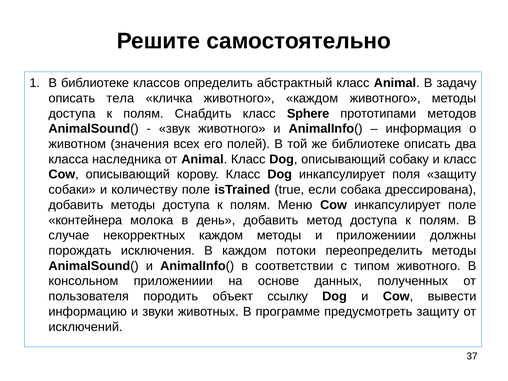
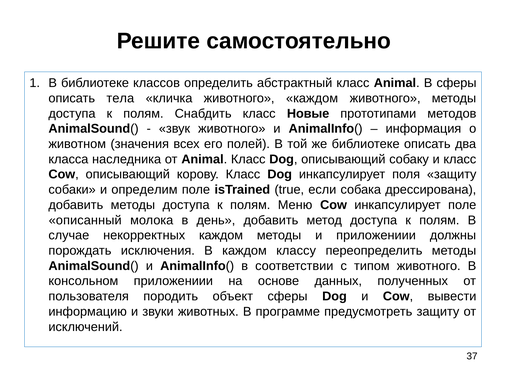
В задачу: задачу -> сферы (457, 83)
Sphere: Sphere -> Новые (308, 113)
количеству: количеству -> определим (144, 190)
контейнера: контейнера -> описанный (85, 220)
потоки: потоки -> классу (296, 251)
объект ссылку: ссылку -> сферы (288, 296)
